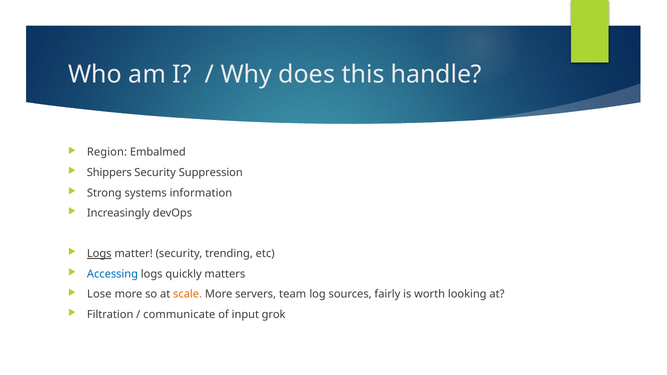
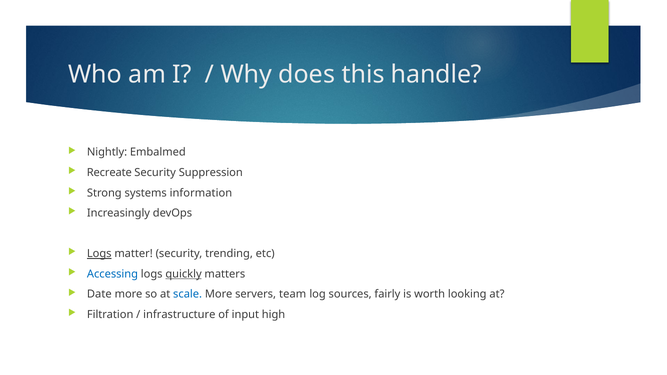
Region: Region -> Nightly (107, 152)
Shippers: Shippers -> Recreate (109, 173)
quickly underline: none -> present (184, 274)
Lose: Lose -> Date (99, 294)
scale colour: orange -> blue (188, 294)
communicate: communicate -> infrastructure (179, 315)
grok: grok -> high (274, 315)
